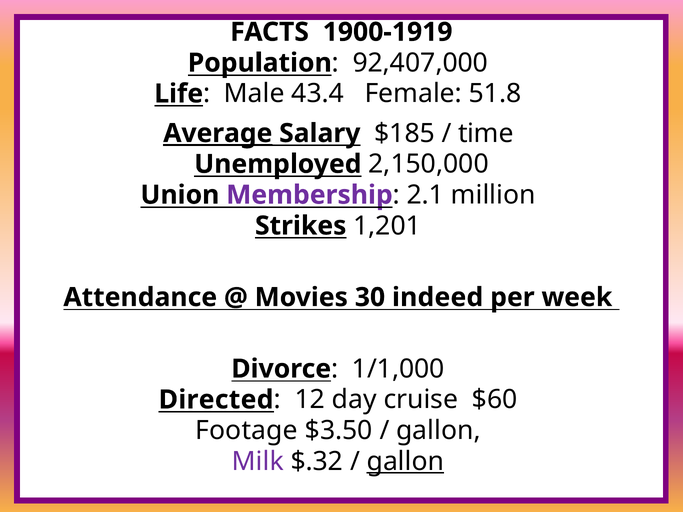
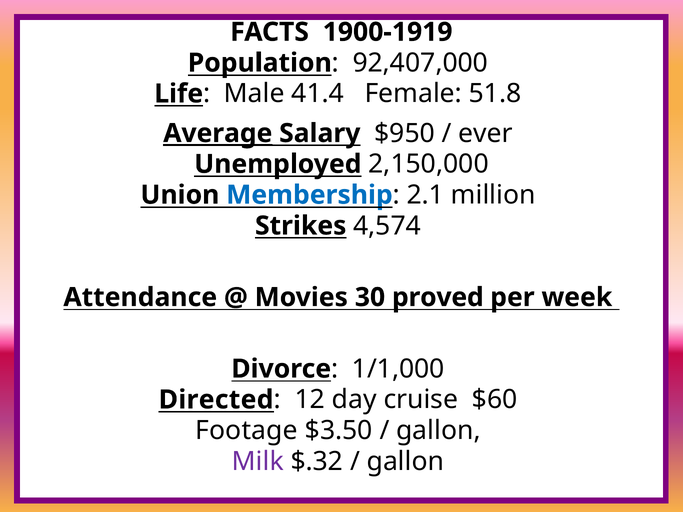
43.4: 43.4 -> 41.4 (318, 94)
$185: $185 -> $950 (405, 133)
time: time -> ever (486, 133)
Membership colour: purple -> blue (309, 195)
1,201: 1,201 -> 4,574 (387, 226)
indeed: indeed -> proved (438, 297)
gallon underline: present -> none (405, 462)
